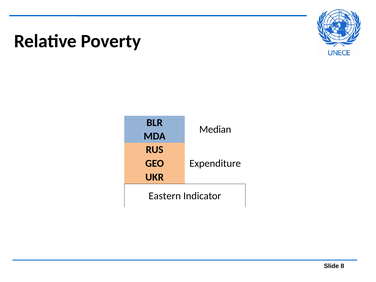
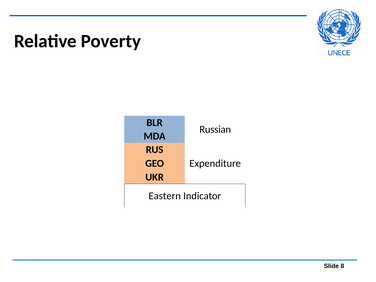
Median: Median -> Russian (215, 129)
